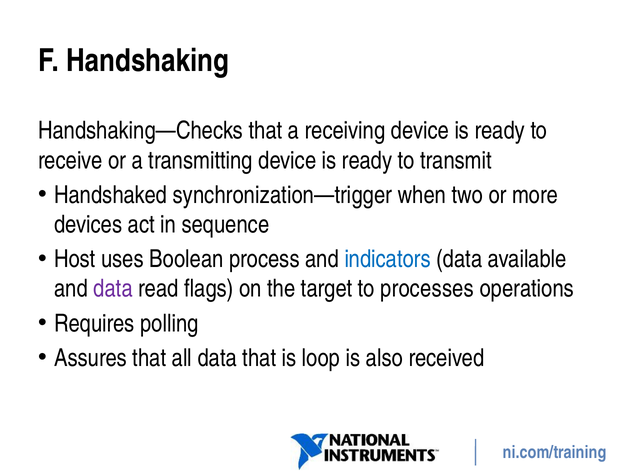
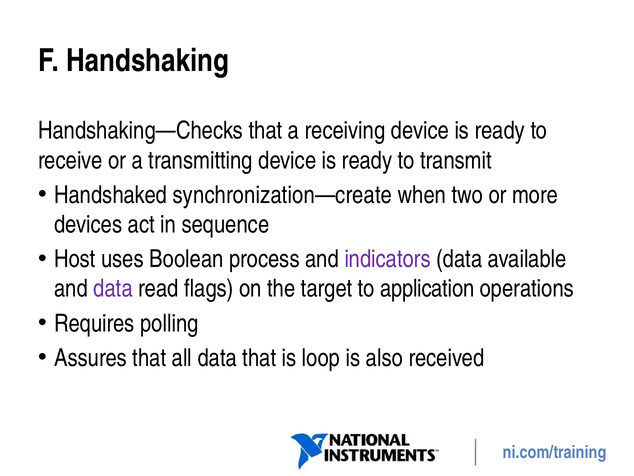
synchronization—trigger: synchronization—trigger -> synchronization—create (282, 195)
indicators colour: blue -> purple (388, 259)
processes: processes -> application (427, 289)
